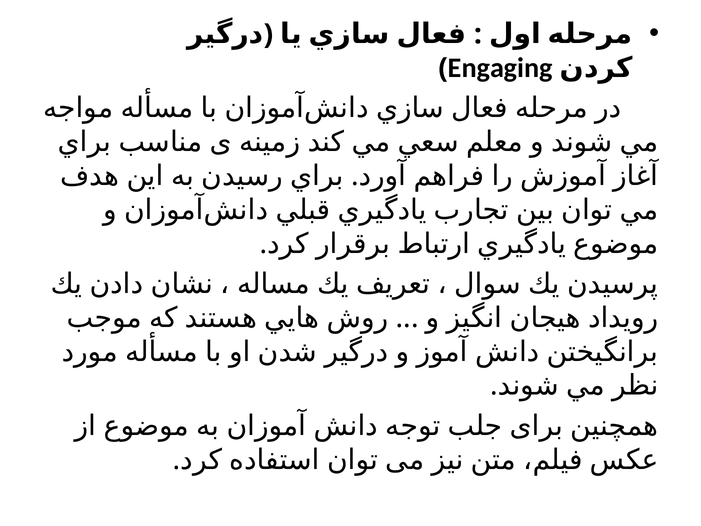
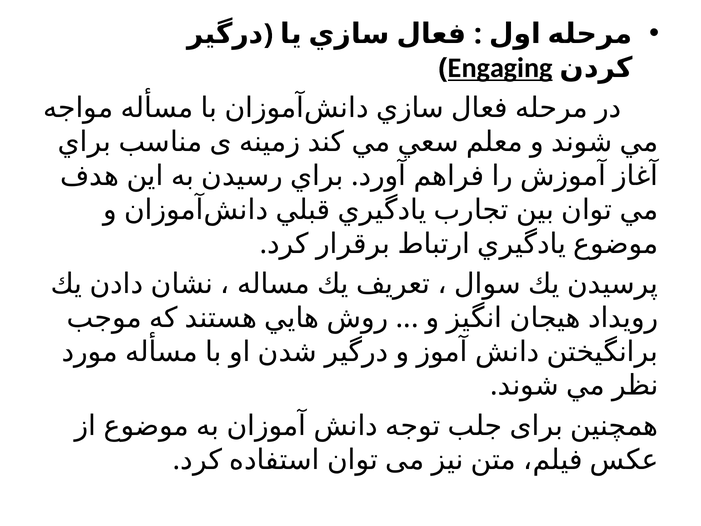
Engaging underline: none -> present (500, 68)
